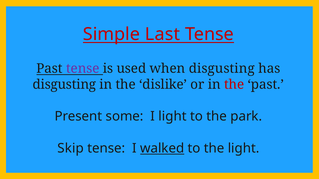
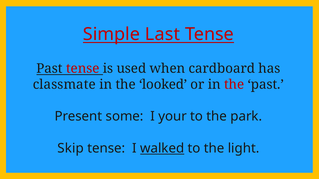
tense colour: purple -> red (83, 69)
when disgusting: disgusting -> cardboard (222, 69)
disgusting: disgusting -> classmate (64, 85)
dislike: dislike -> looked (163, 85)
I light: light -> your (173, 117)
